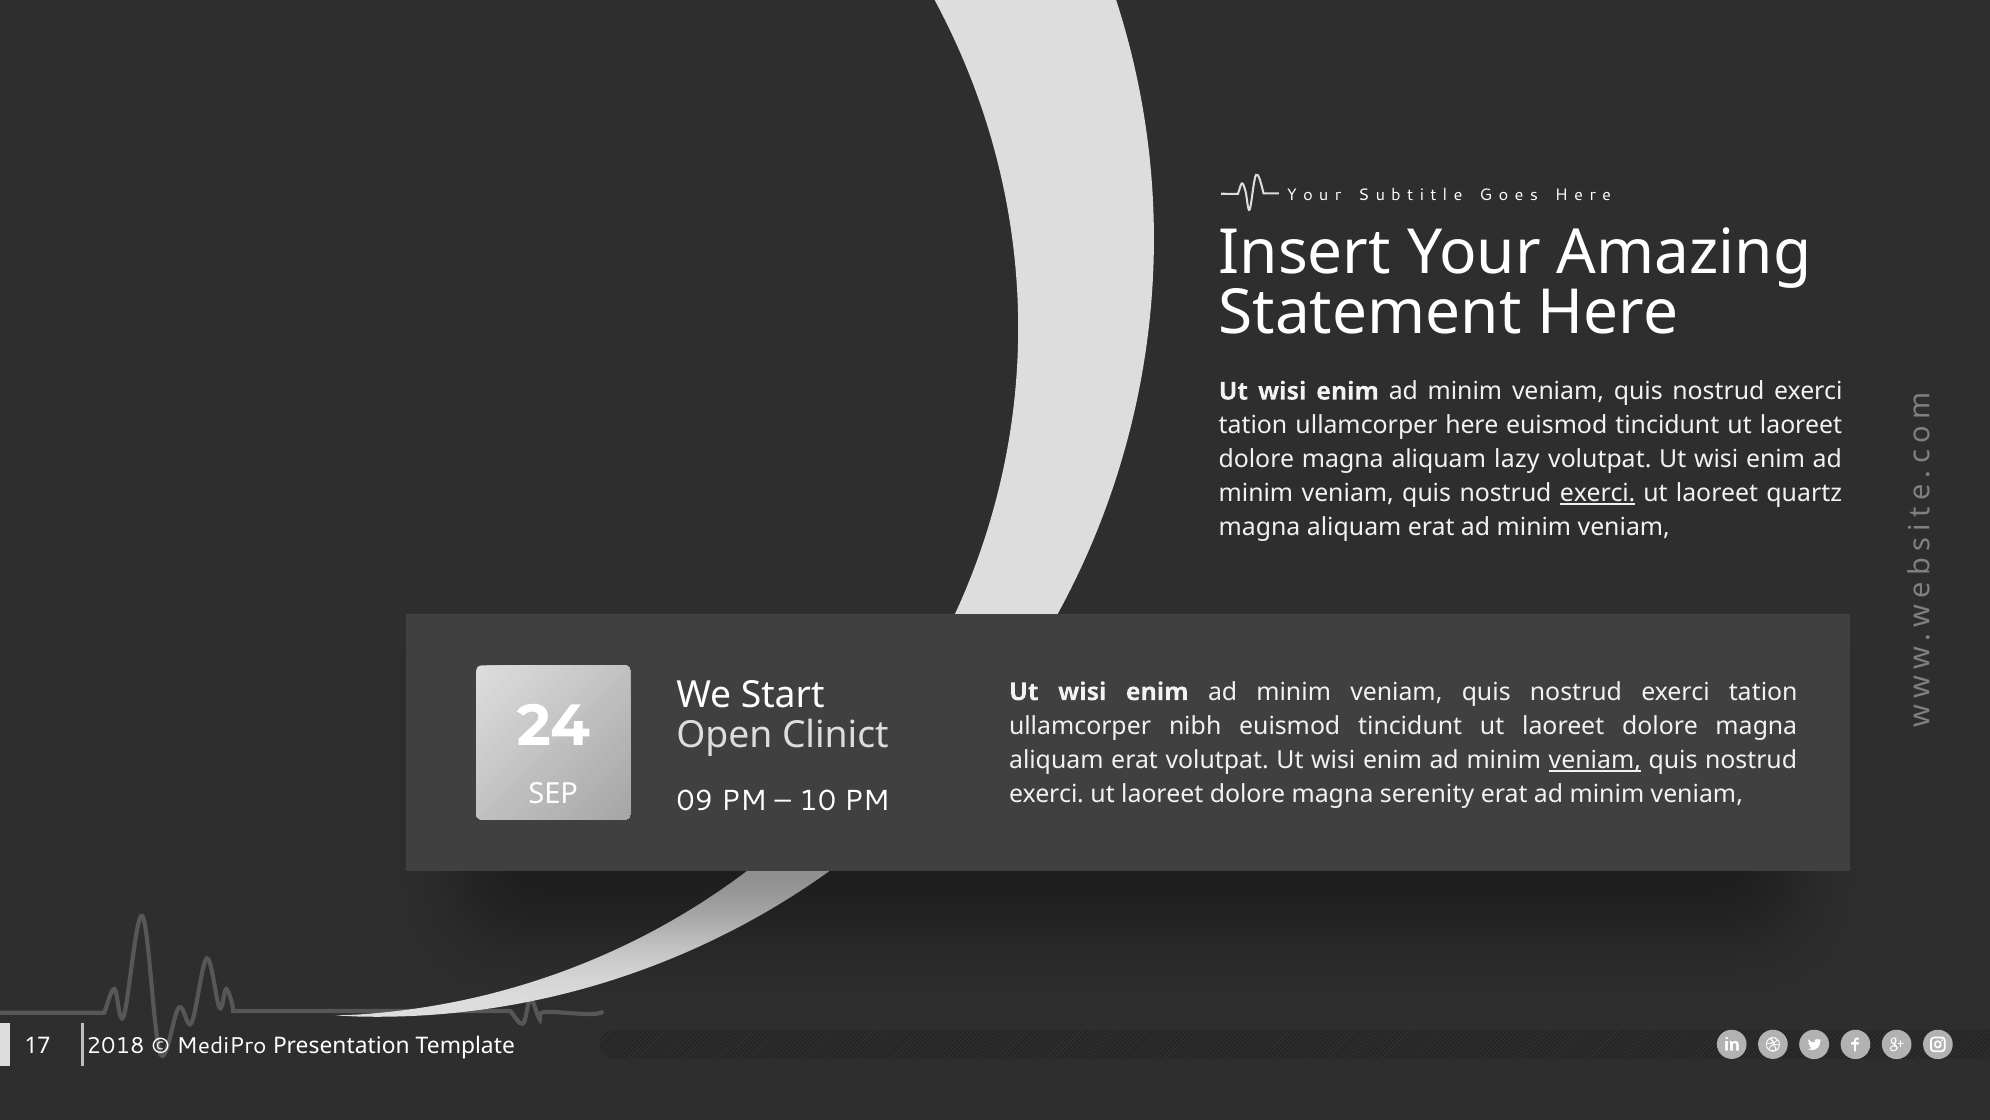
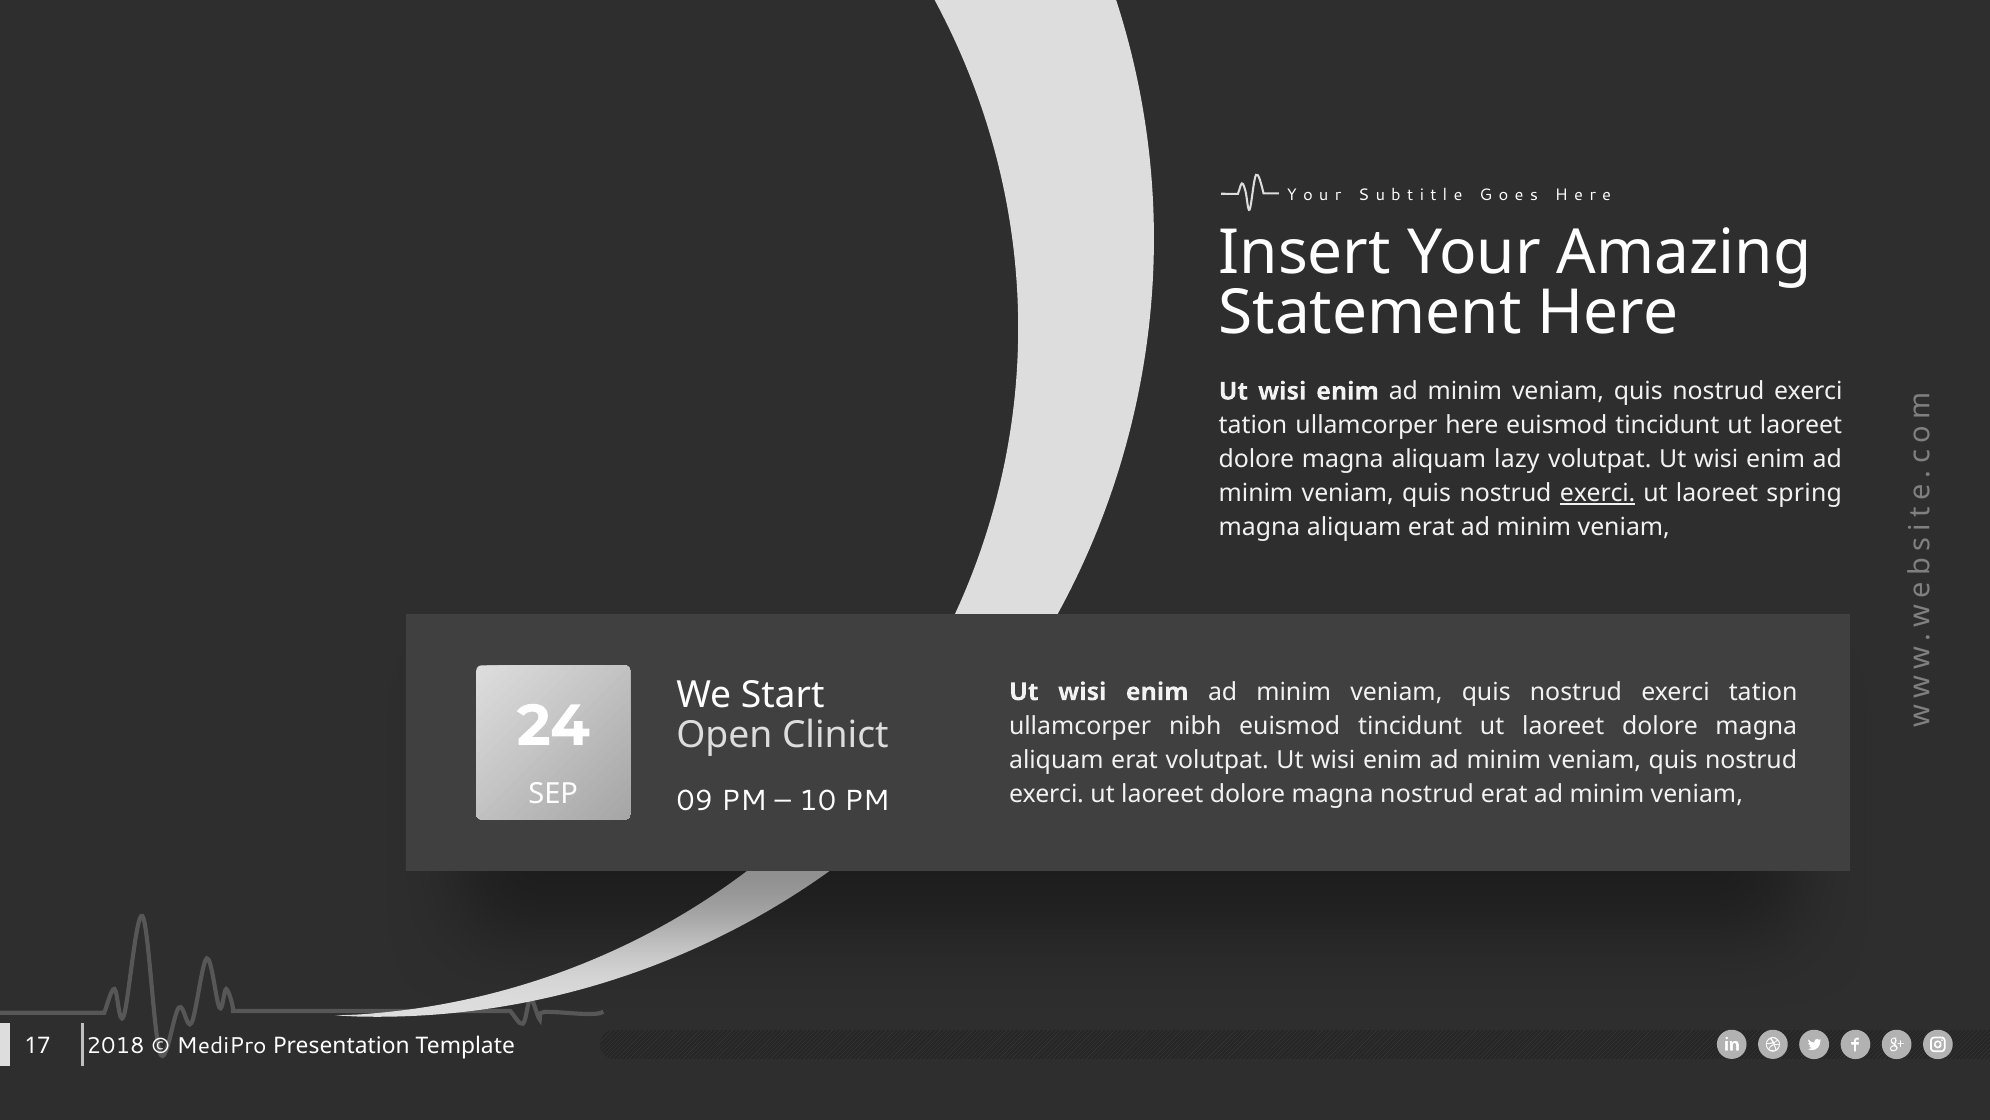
quartz: quartz -> spring (1804, 493)
veniam underline: present -> none (1595, 760)
magna serenity: serenity -> nostrud (1427, 794)
